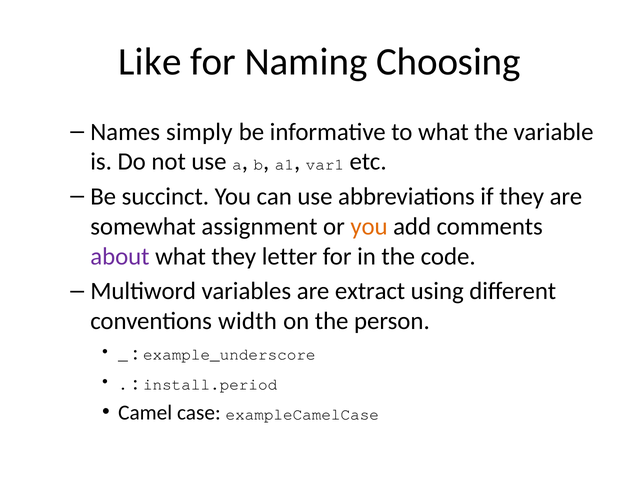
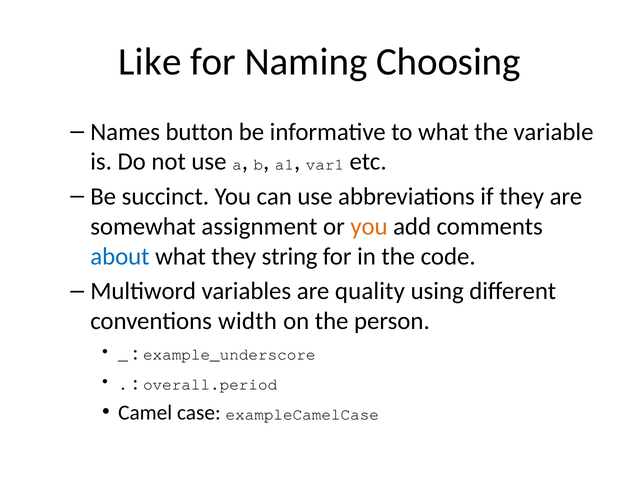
simply: simply -> button (199, 132)
about colour: purple -> blue (120, 256)
letter: letter -> string (290, 256)
extract: extract -> quality (370, 291)
install.period: install.period -> overall.period (210, 384)
